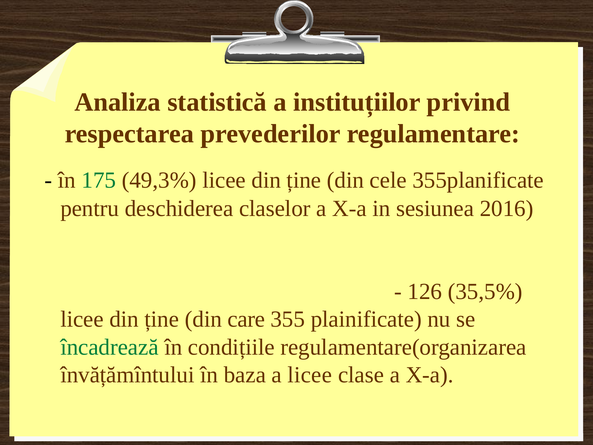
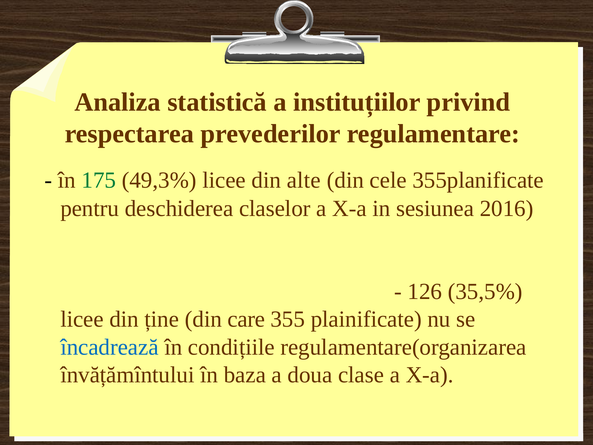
49,3% licee din ține: ține -> alte (304, 180)
încadrează colour: green -> blue (109, 347)
a licee: licee -> doua (310, 375)
